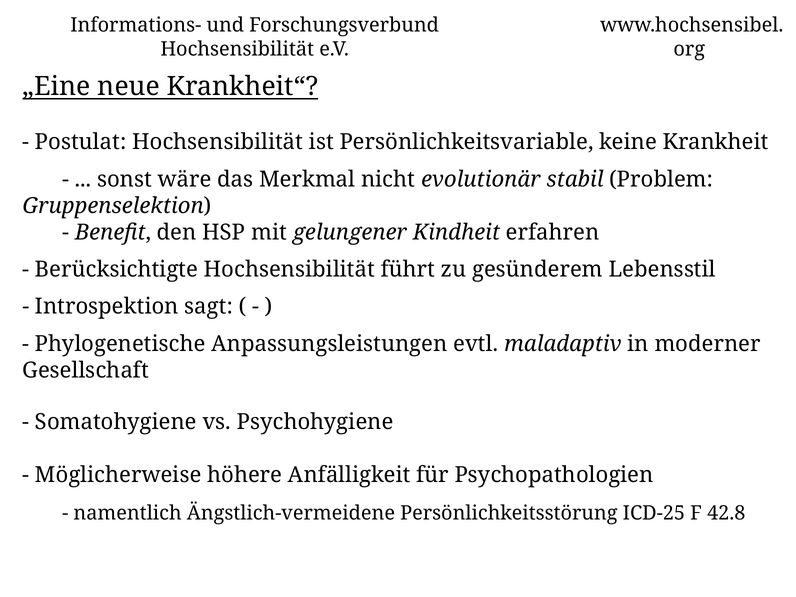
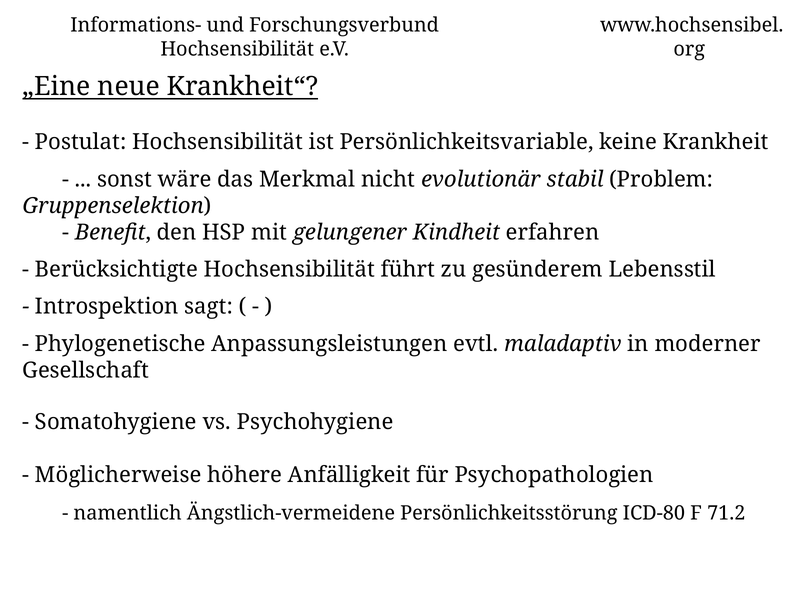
ICD-25: ICD-25 -> ICD-80 (654, 513)
42.8: 42.8 -> 71.2 (726, 513)
